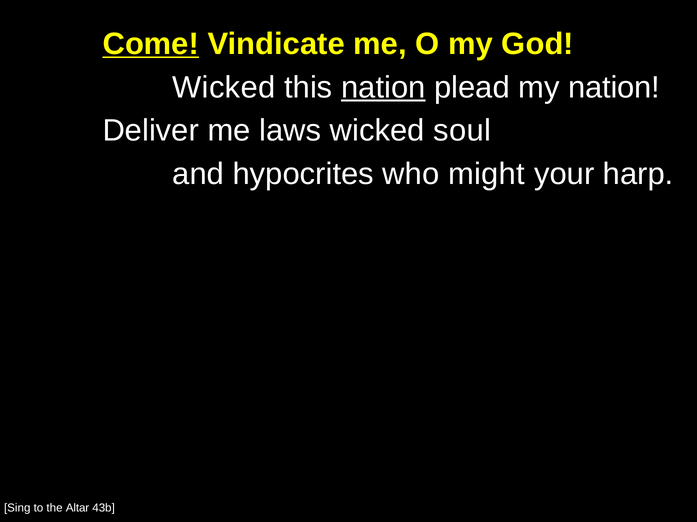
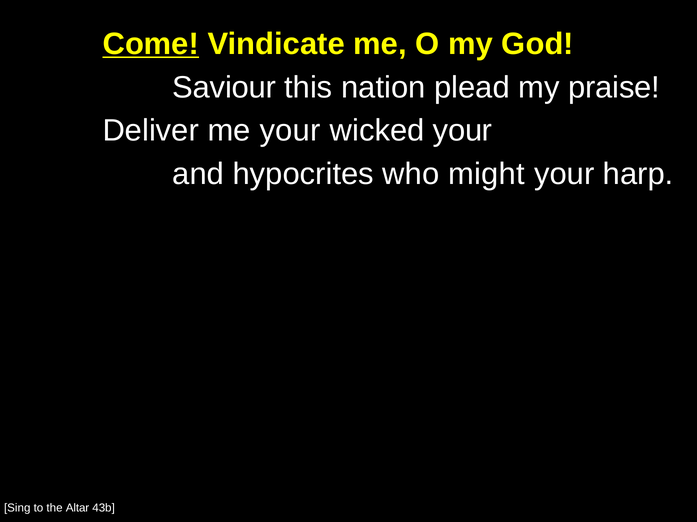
Wicked: Wicked -> Saviour (224, 87)
nation underline: present -> none (383, 87)
my nation: nation -> praise (614, 87)
me laws: laws -> your (290, 131)
wicked soul: soul -> your (463, 131)
